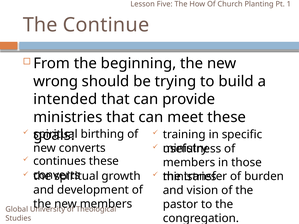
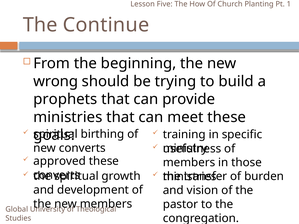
intended: intended -> prophets (65, 99)
continues: continues -> approved (60, 161)
